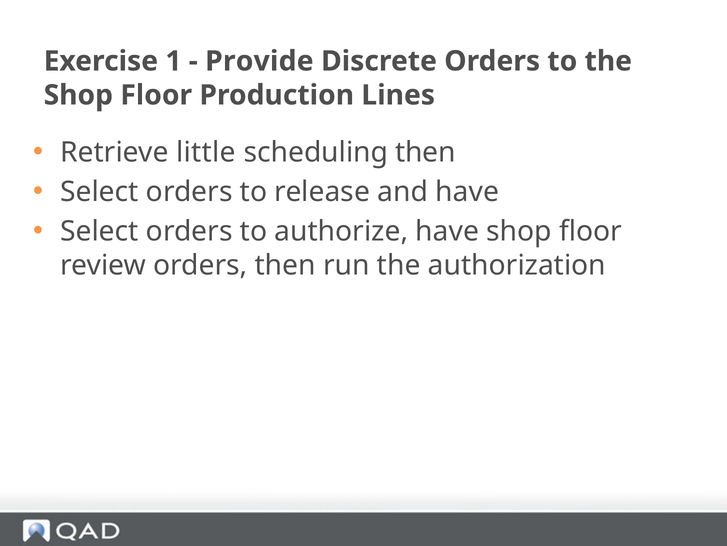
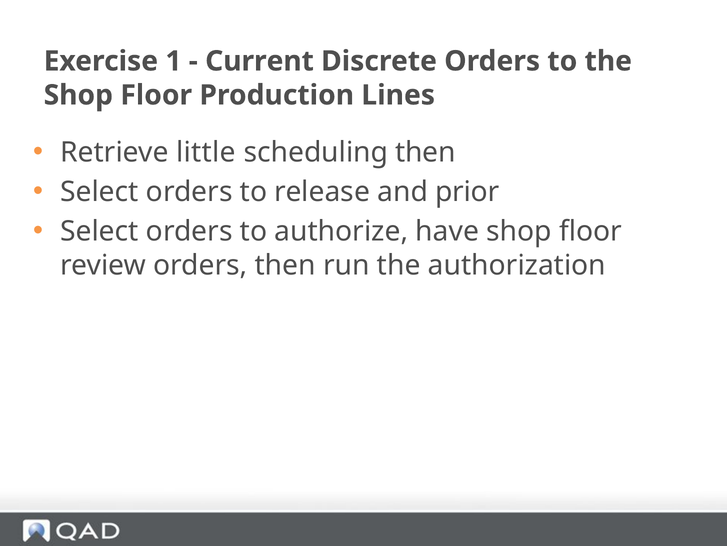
Provide: Provide -> Current (260, 61)
and have: have -> prior (467, 192)
